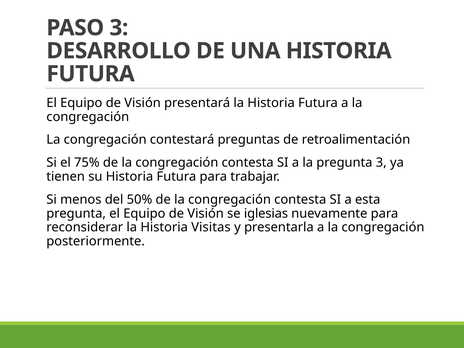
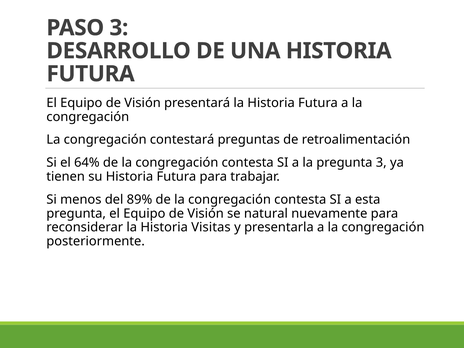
75%: 75% -> 64% (87, 163)
50%: 50% -> 89% (139, 200)
iglesias: iglesias -> natural (266, 213)
